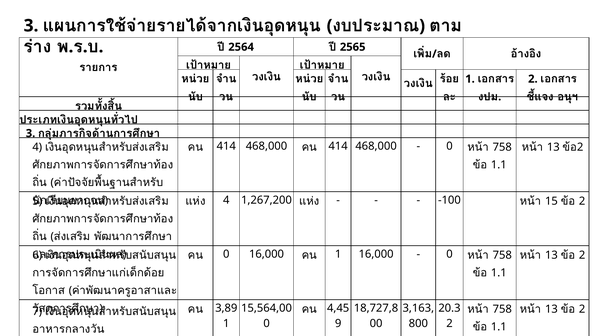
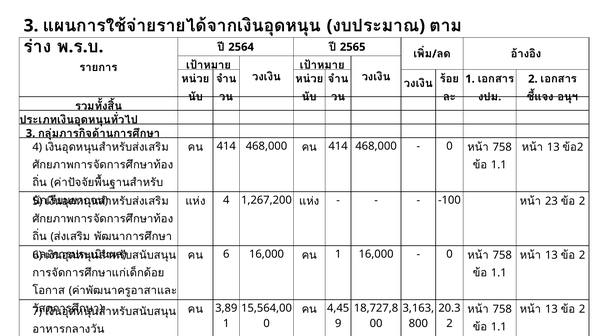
15: 15 -> 23 (551, 201)
0: 0 -> 6 (226, 254)
